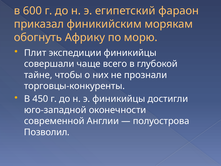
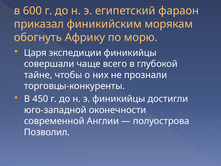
Плит: Плит -> Царя (35, 53)
